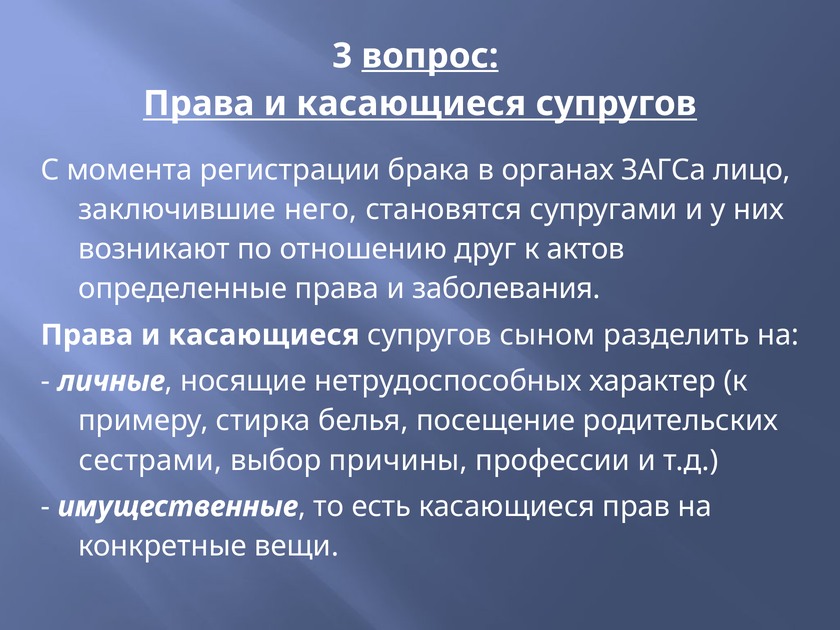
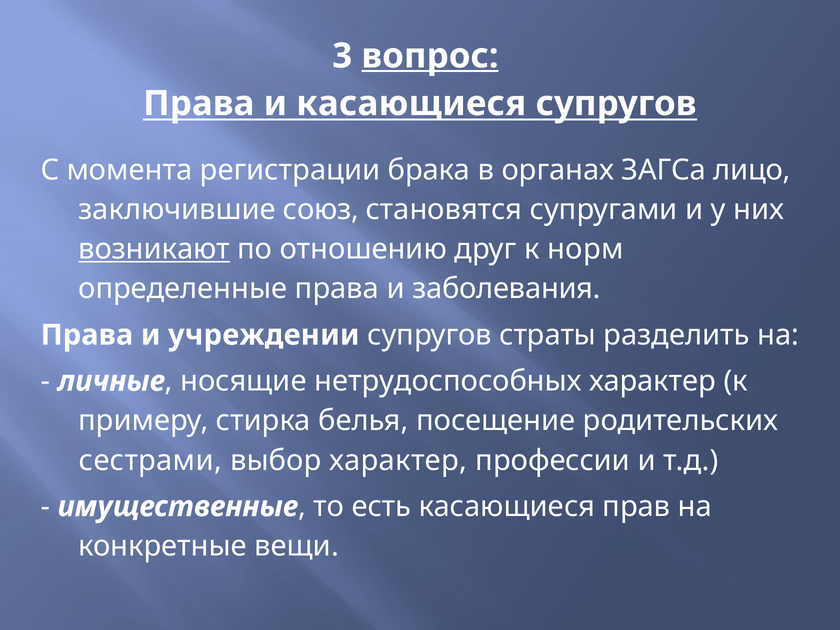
него: него -> союз (321, 210)
возникают underline: none -> present (154, 249)
актов: актов -> норм (585, 249)
касающиеся: касающиеся -> учреждении (264, 335)
сыном: сыном -> страты (548, 335)
выбор причины: причины -> характер (398, 460)
